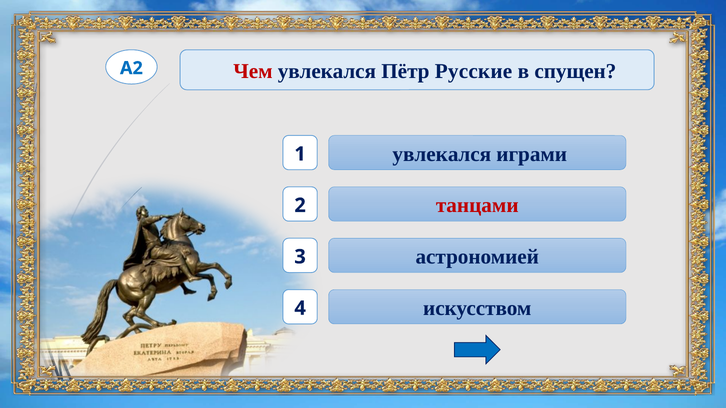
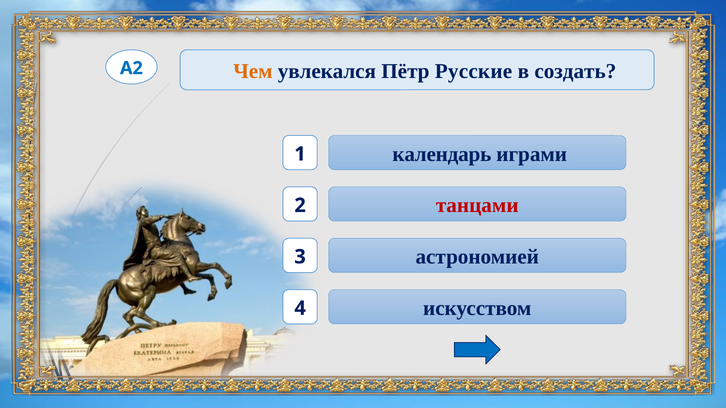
Чем colour: red -> orange (253, 71)
спущен: спущен -> создать (575, 71)
увлекался: увлекался -> календарь (442, 154)
